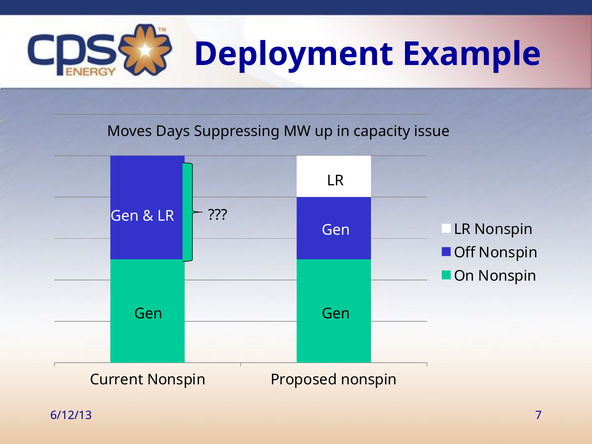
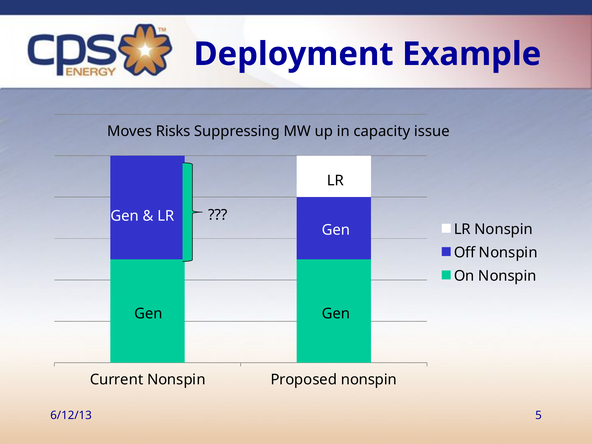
Days: Days -> Risks (173, 131)
7: 7 -> 5 (538, 415)
